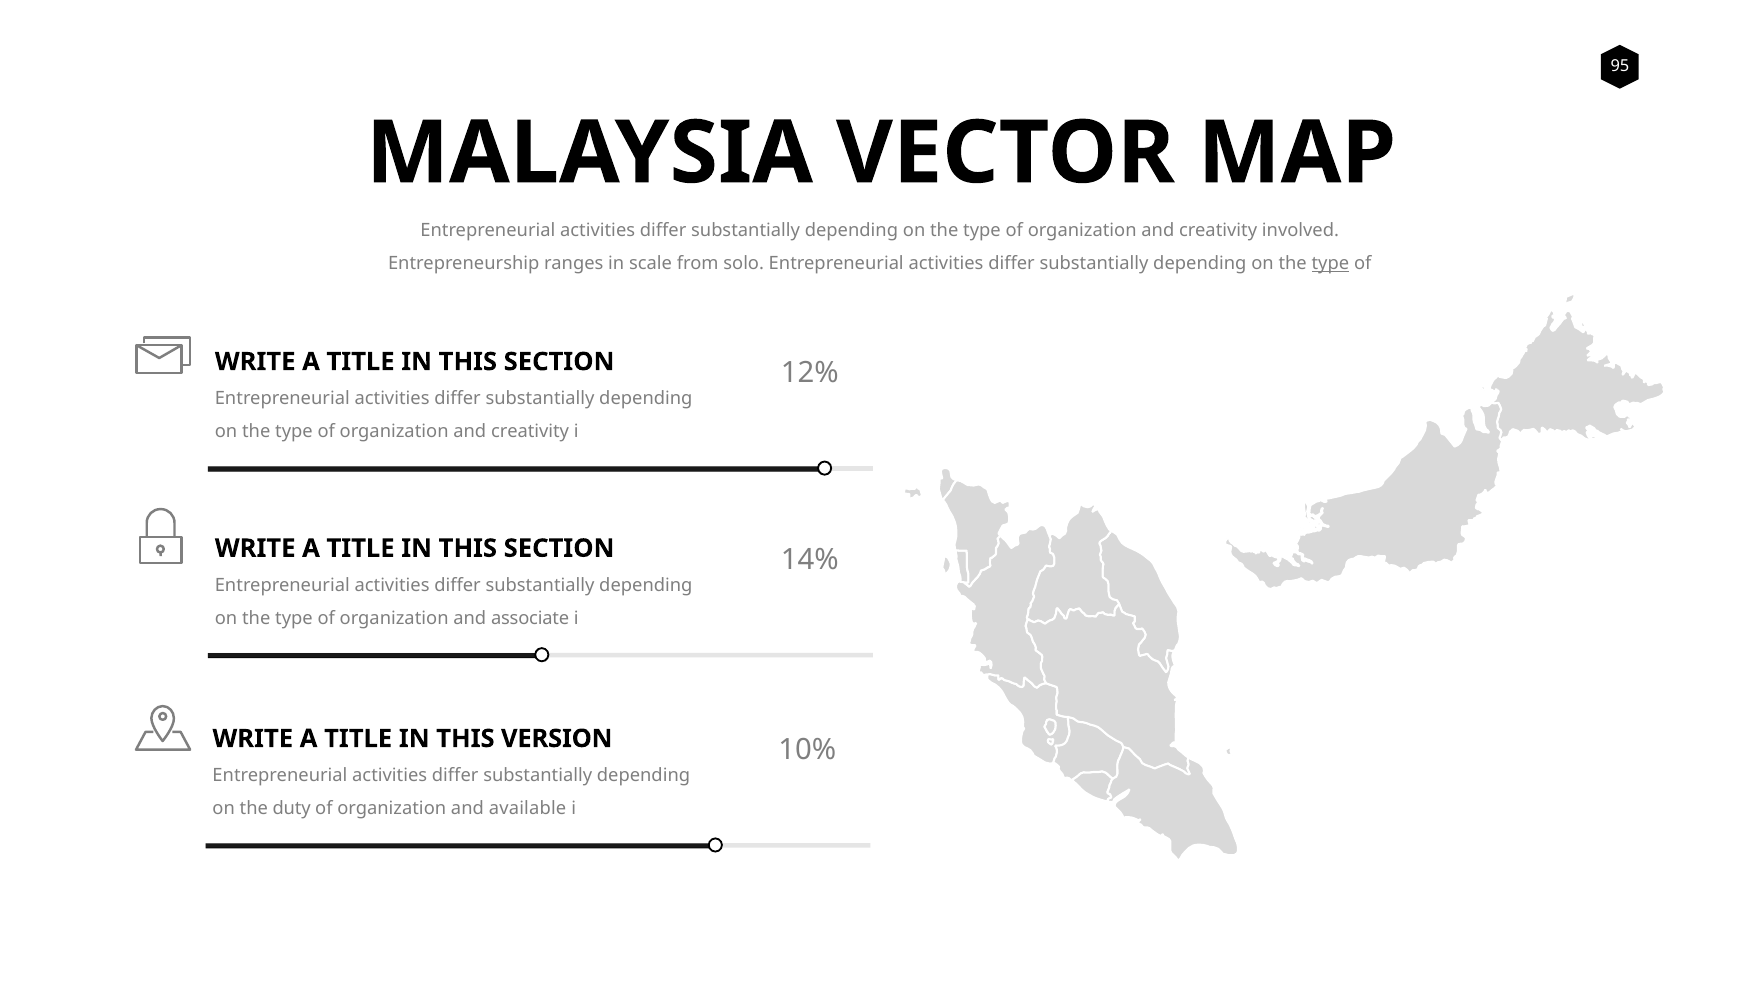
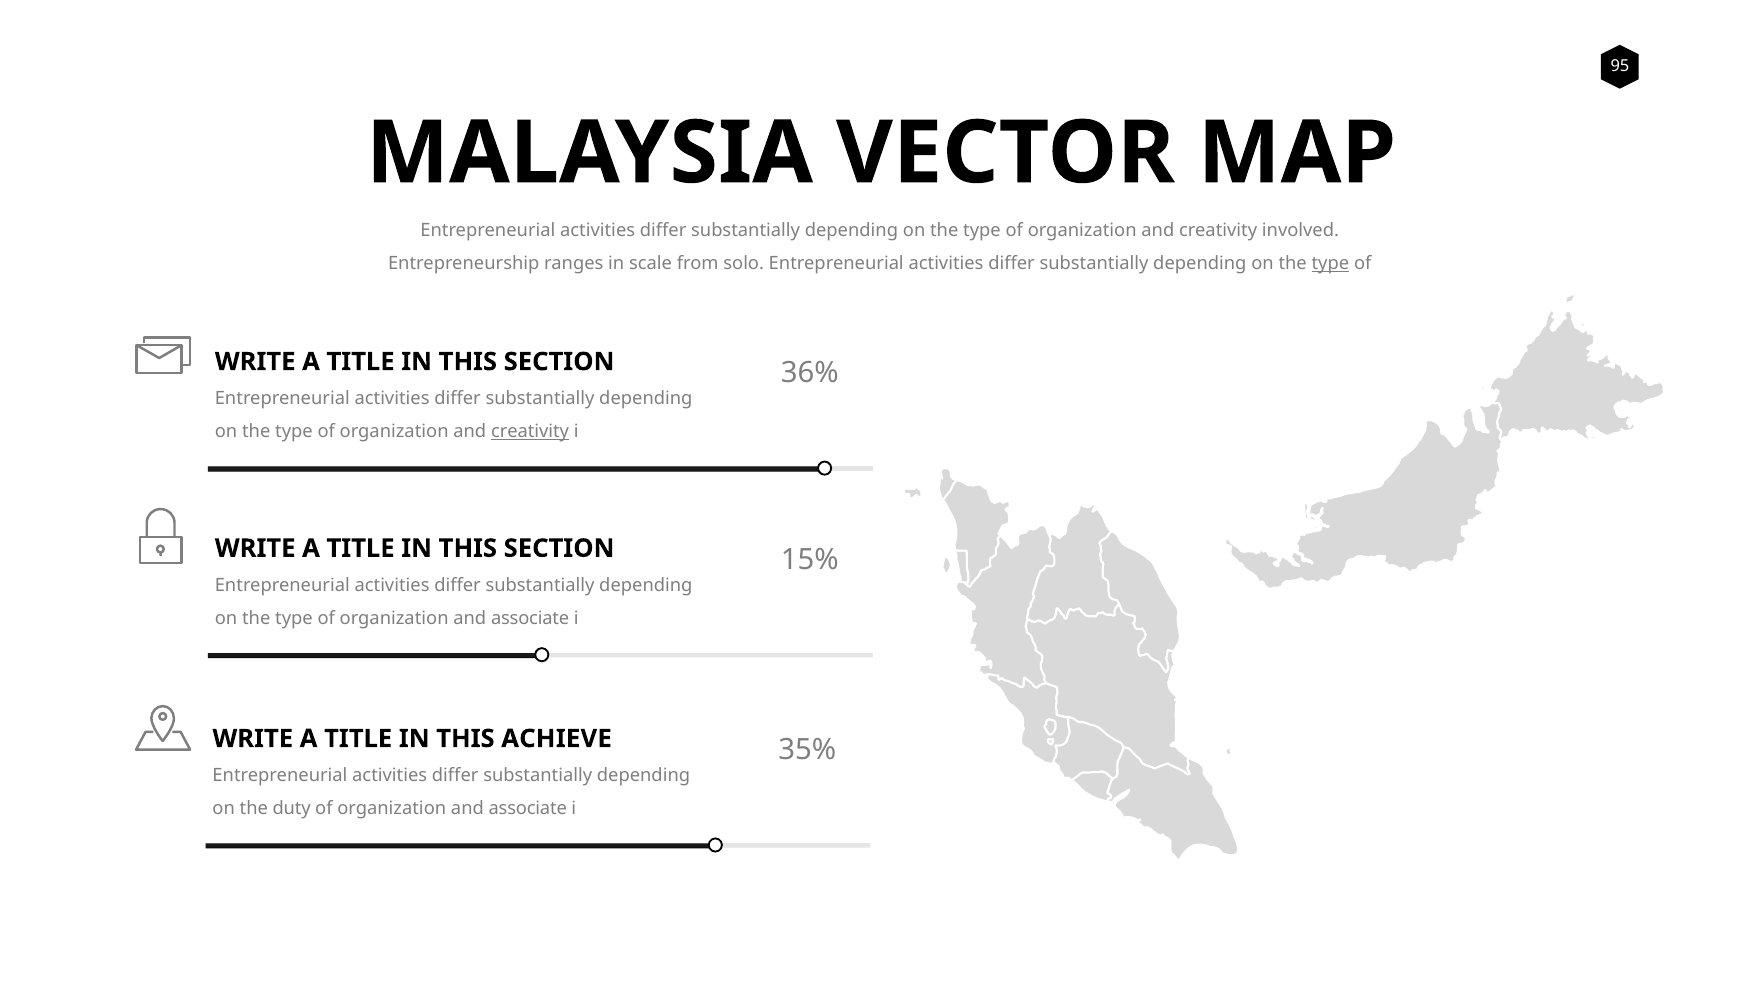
12%: 12% -> 36% (810, 373)
creativity underline: none -> present (530, 432)
14%: 14% -> 15% (810, 560)
VERSION: VERSION -> ACHIEVE (557, 739)
10%: 10% -> 35% (807, 750)
available: available -> associate (528, 809)
